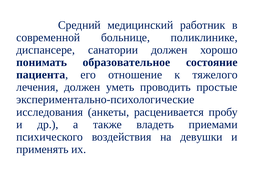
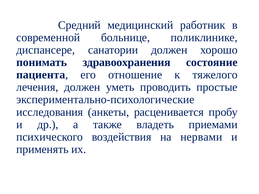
образовательное: образовательное -> здравоохранения (127, 62)
девушки: девушки -> нервами (201, 137)
